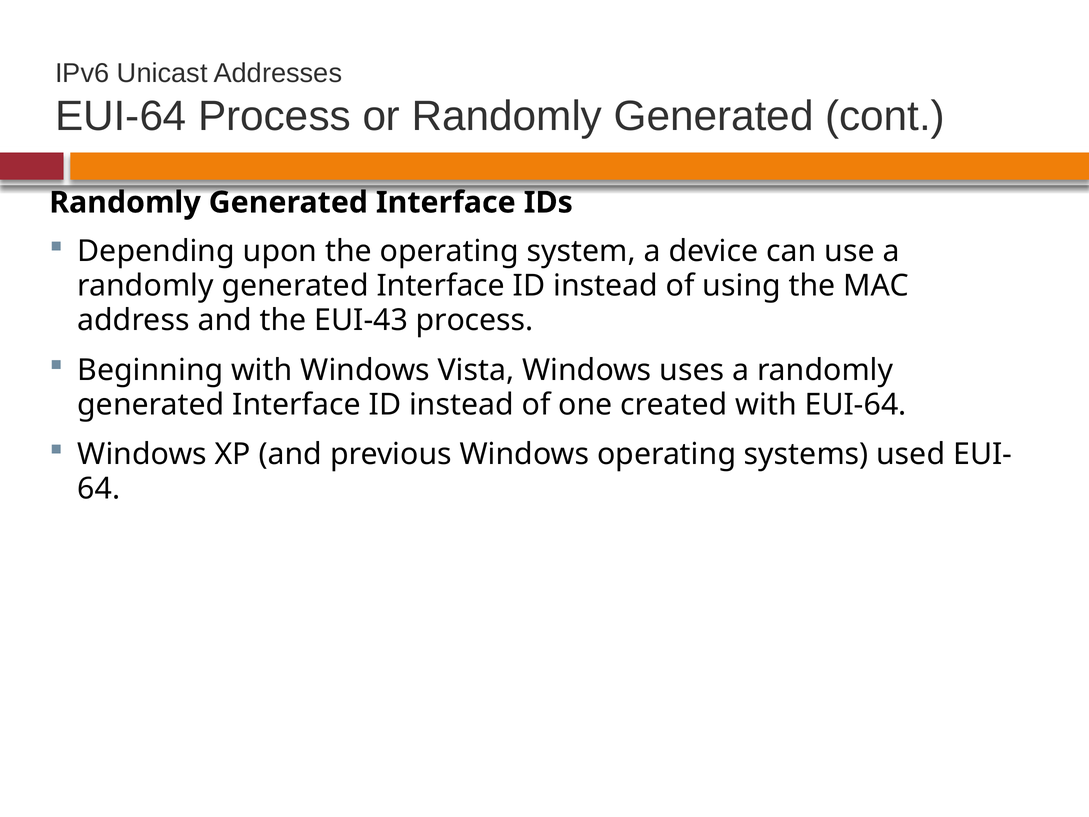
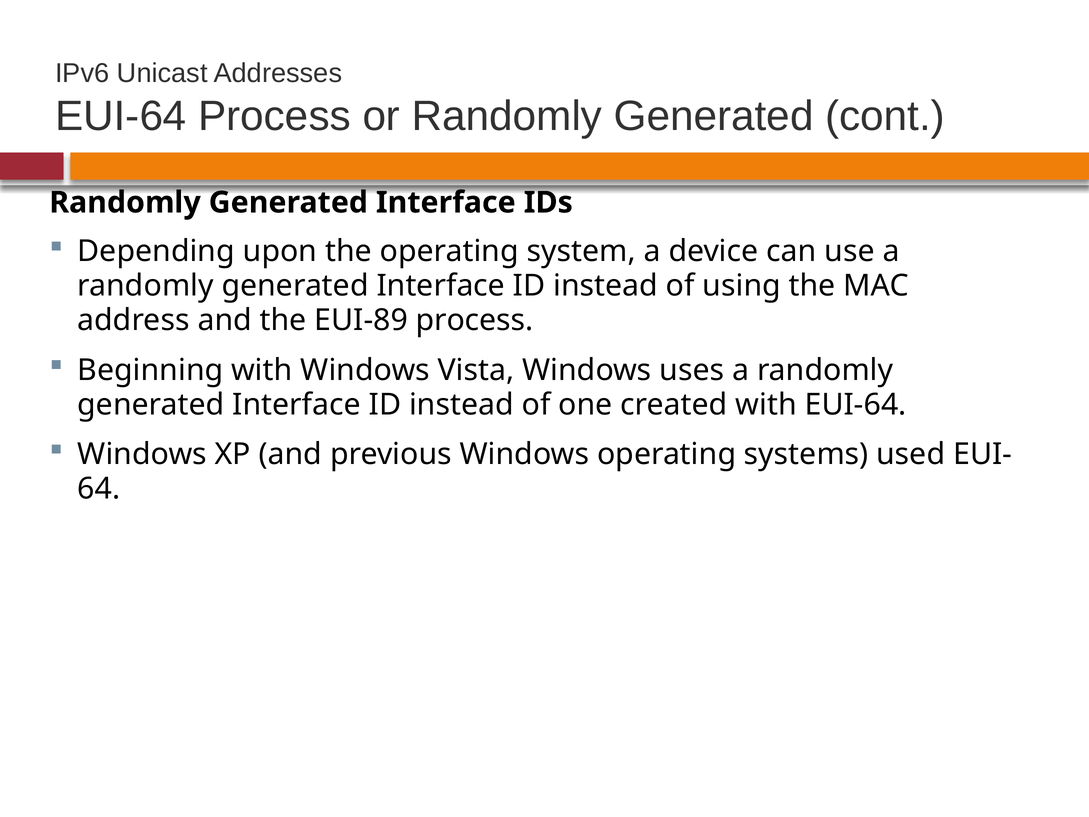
EUI-43: EUI-43 -> EUI-89 (361, 320)
